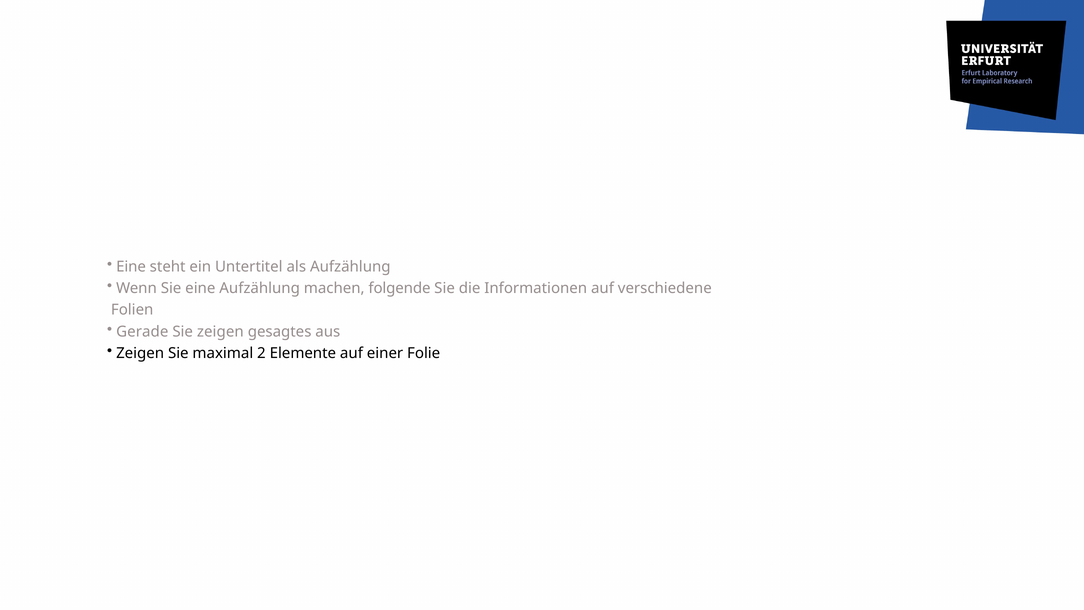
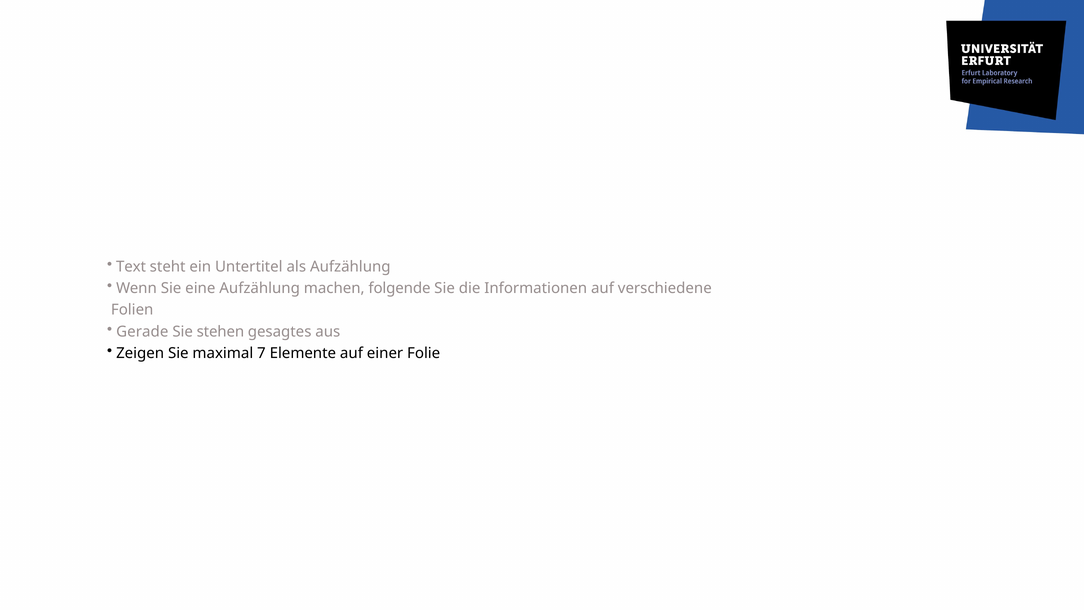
Eine: Eine -> Text (131, 266)
Sie zeigen: zeigen -> stehen (220, 332)
2: 2 -> 7 (261, 353)
